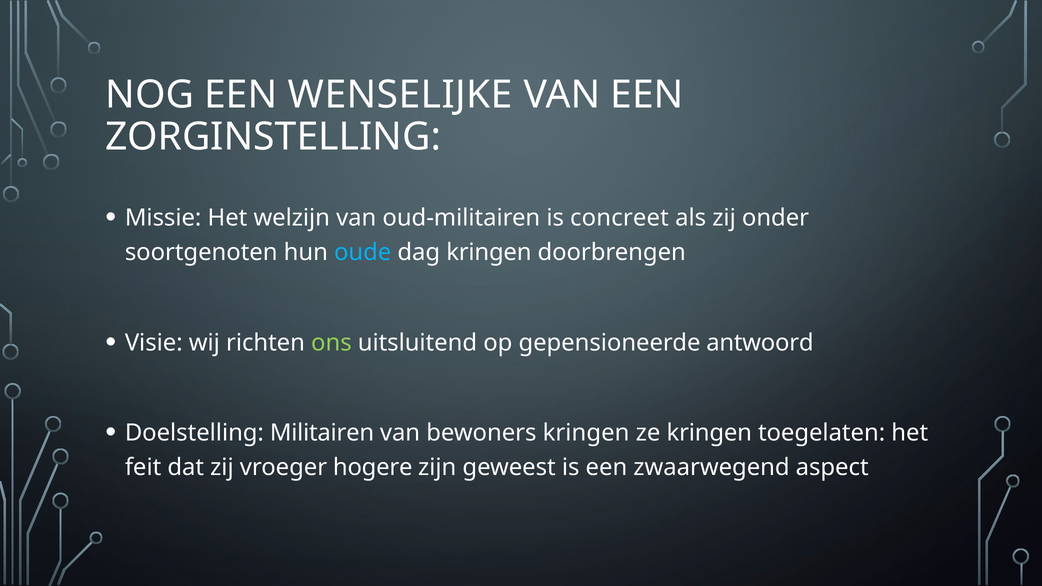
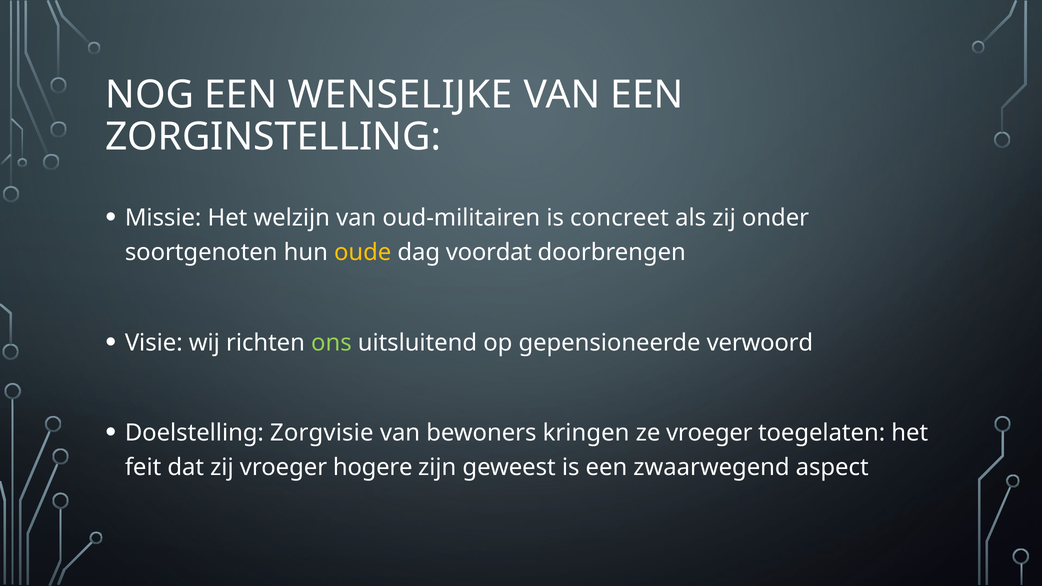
oude colour: light blue -> yellow (363, 252)
dag kringen: kringen -> voordat (489, 252)
antwoord: antwoord -> verwoord (760, 343)
Militairen: Militairen -> Zorgvisie (322, 433)
ze kringen: kringen -> vroeger (709, 433)
